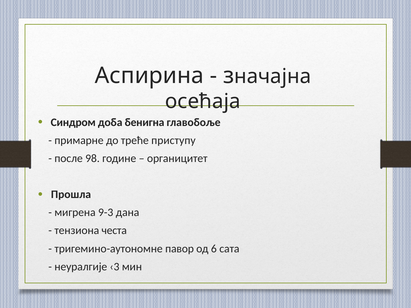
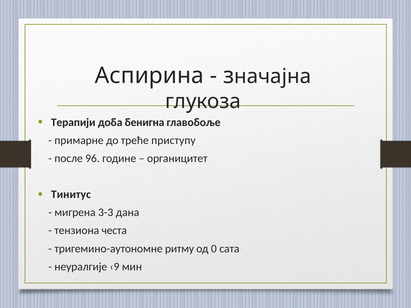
осећаја: осећаја -> глукоза (203, 101)
Синдром: Синдром -> Терапији (73, 122)
98: 98 -> 96 (93, 159)
Прoшлa: Прoшлa -> Тинитус (71, 195)
9-3: 9-3 -> 3-3 (106, 213)
павор: павор -> ритму (180, 249)
6: 6 -> 0 (214, 249)
‹3: ‹3 -> ‹9 (115, 267)
